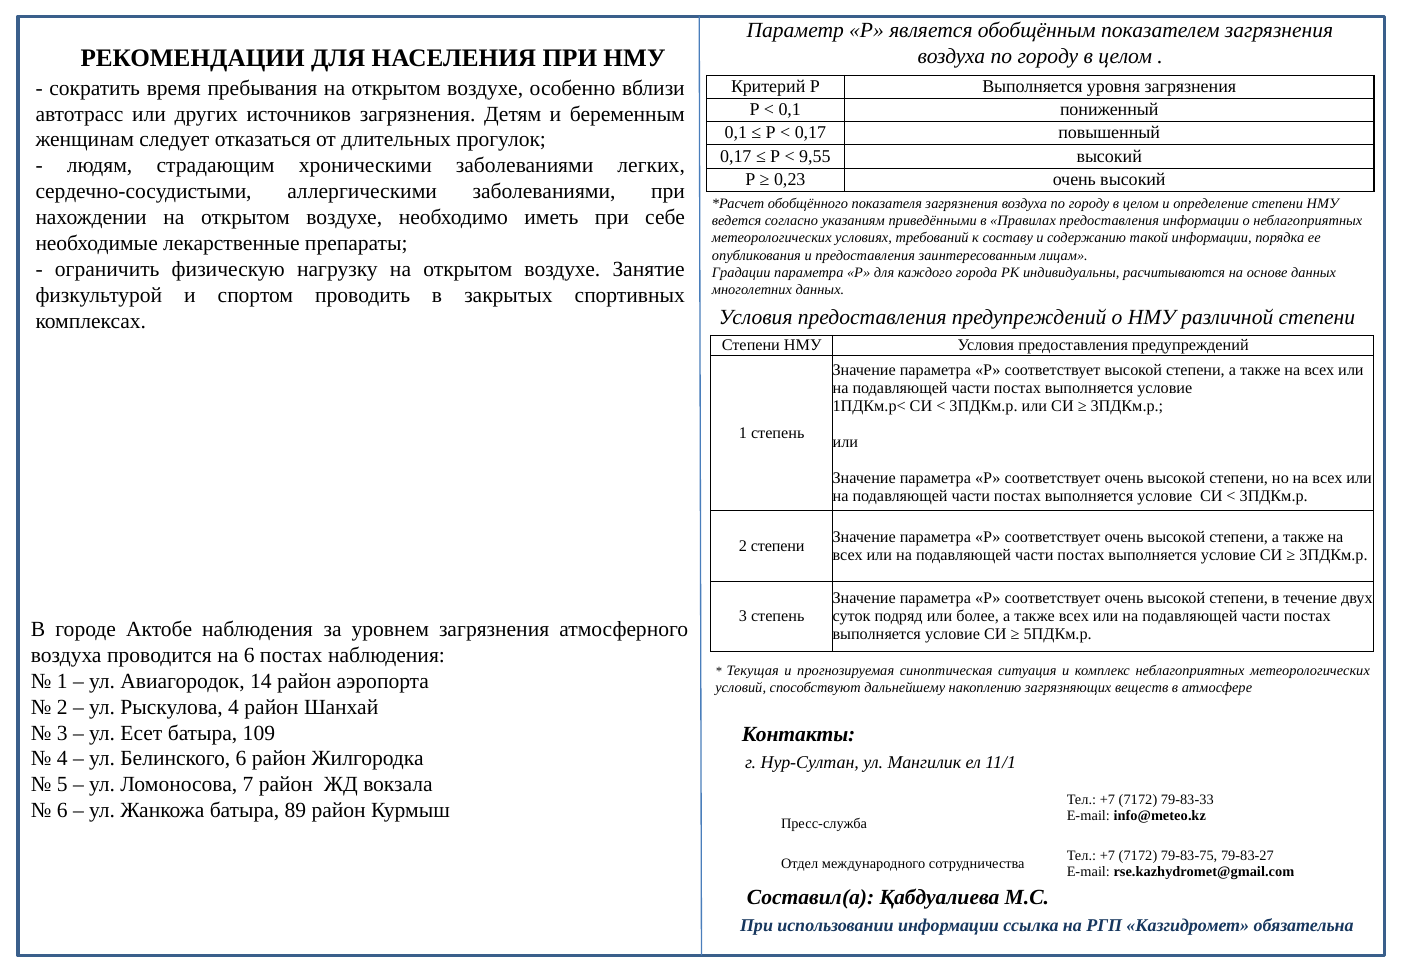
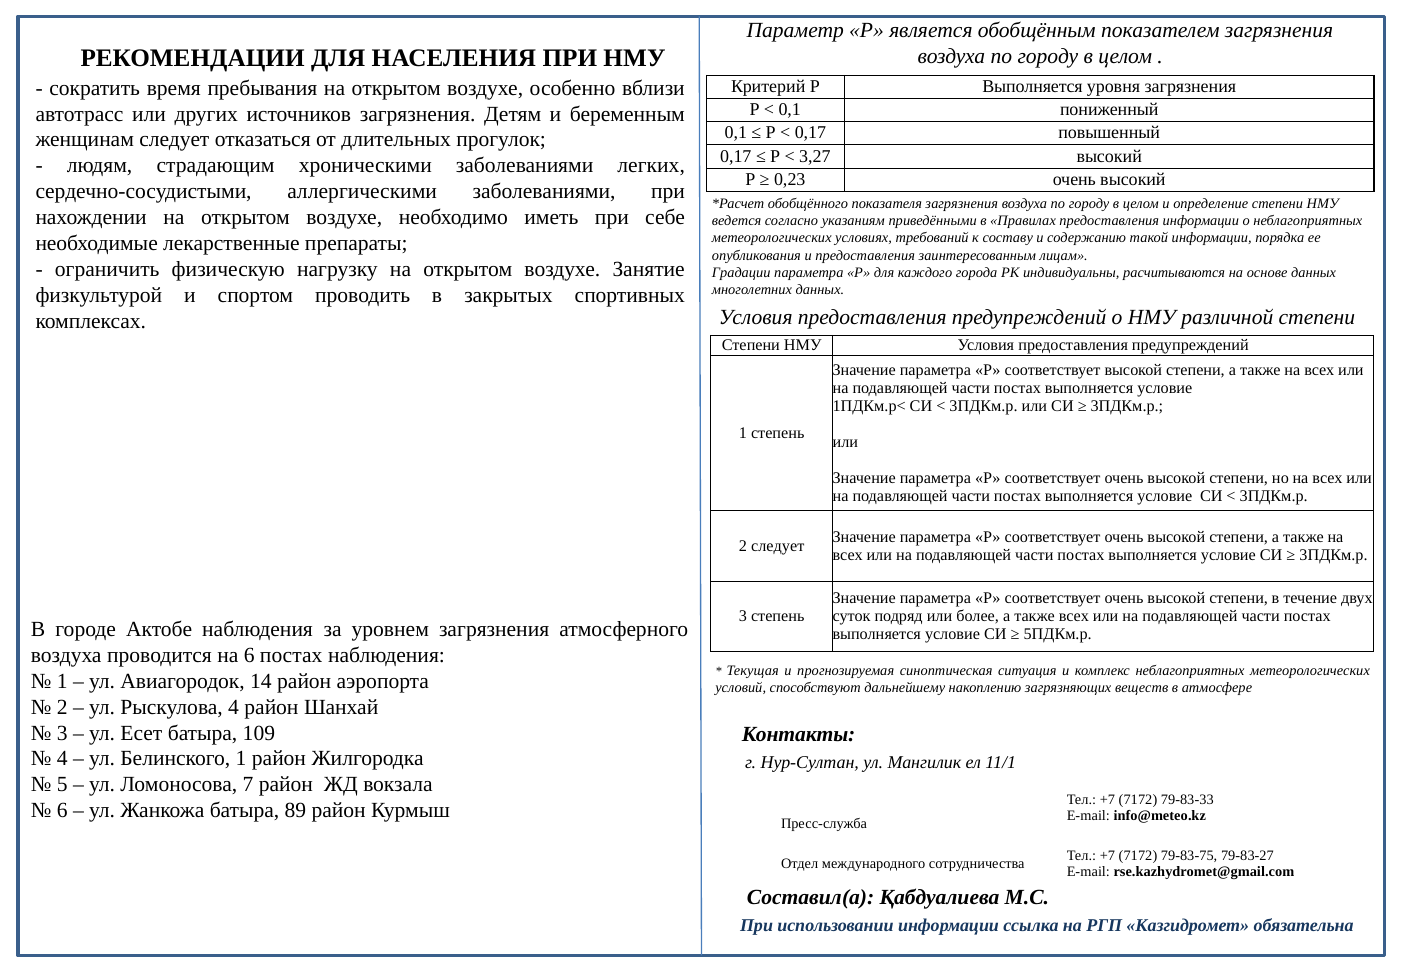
9,55: 9,55 -> 3,27 (815, 156)
2 степени: степени -> следует (778, 546)
Белинского 6: 6 -> 1 (241, 758)
